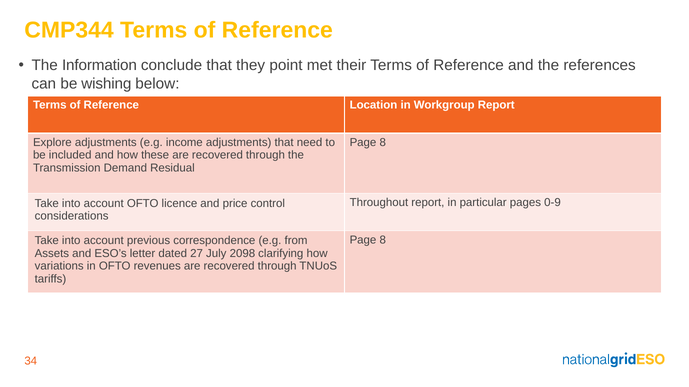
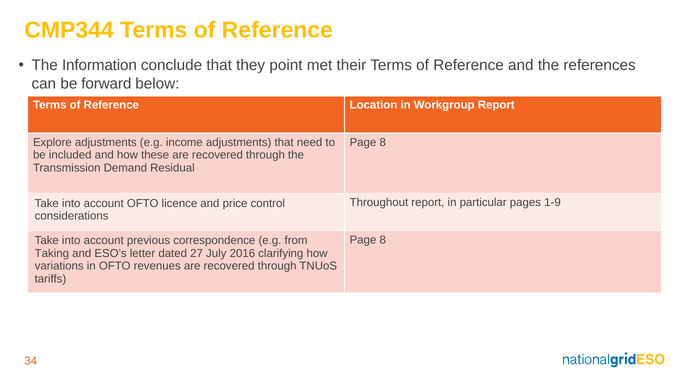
wishing: wishing -> forward (106, 84)
0-9: 0-9 -> 1-9 (552, 203)
Assets: Assets -> Taking (52, 254)
2098: 2098 -> 2016 (242, 254)
